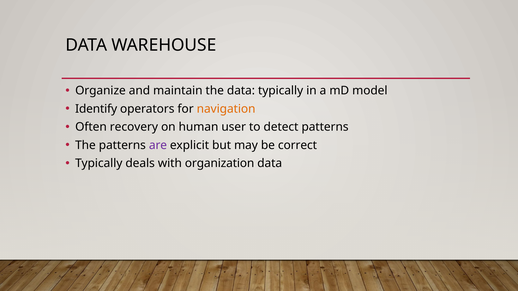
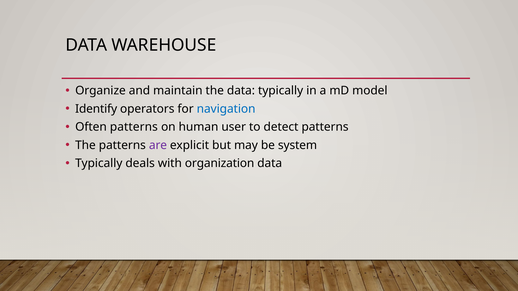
navigation colour: orange -> blue (226, 109)
Often recovery: recovery -> patterns (134, 127)
correct: correct -> system (297, 145)
